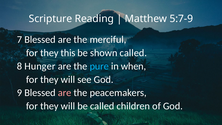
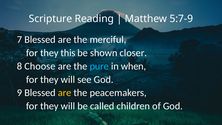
shown called: called -> closer (133, 53)
Hunger: Hunger -> Choose (40, 66)
are colour: pink -> yellow (65, 93)
